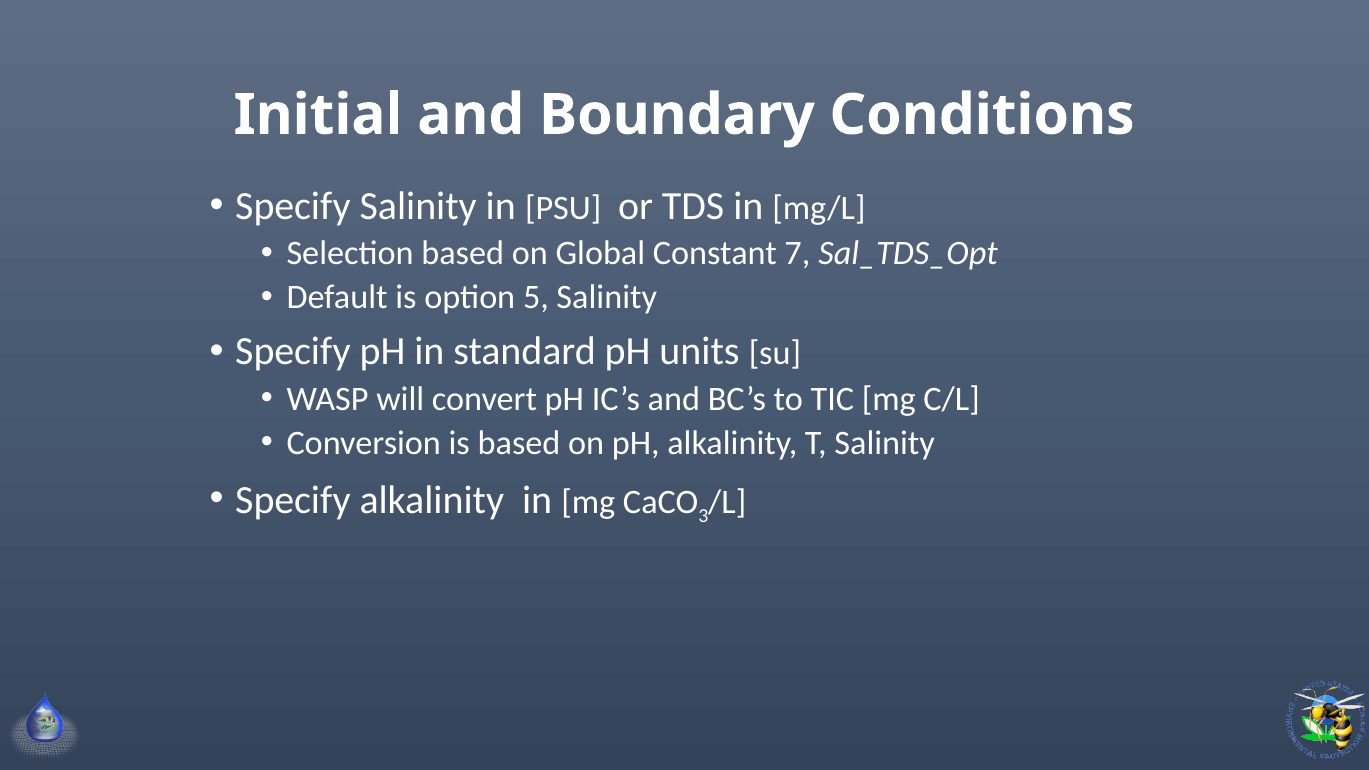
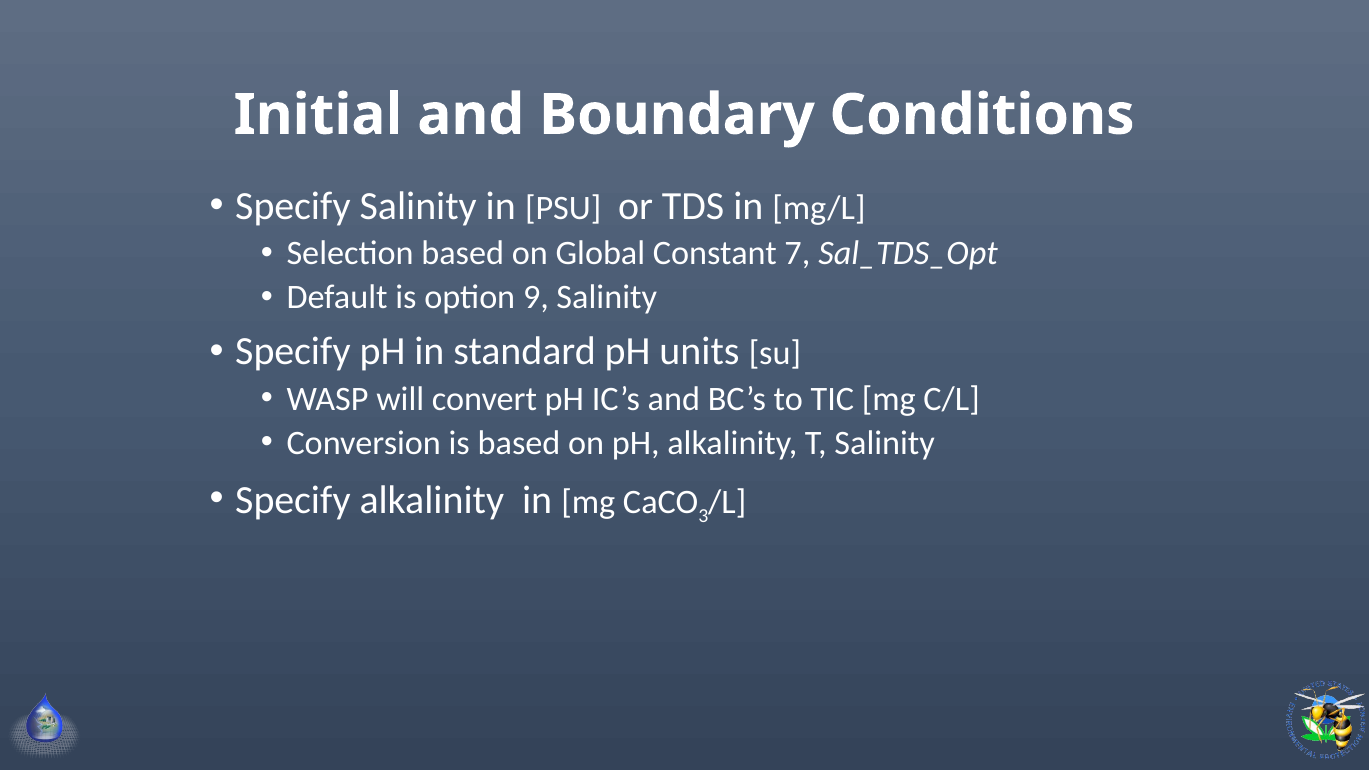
5: 5 -> 9 (536, 297)
